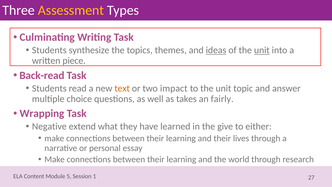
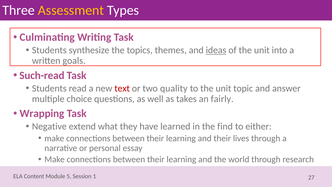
unit underline: present -> none (262, 50)
piece: piece -> goals (74, 61)
Back-read: Back-read -> Such-read (42, 75)
text colour: orange -> red (122, 88)
impact: impact -> quality (174, 88)
give: give -> find (225, 126)
